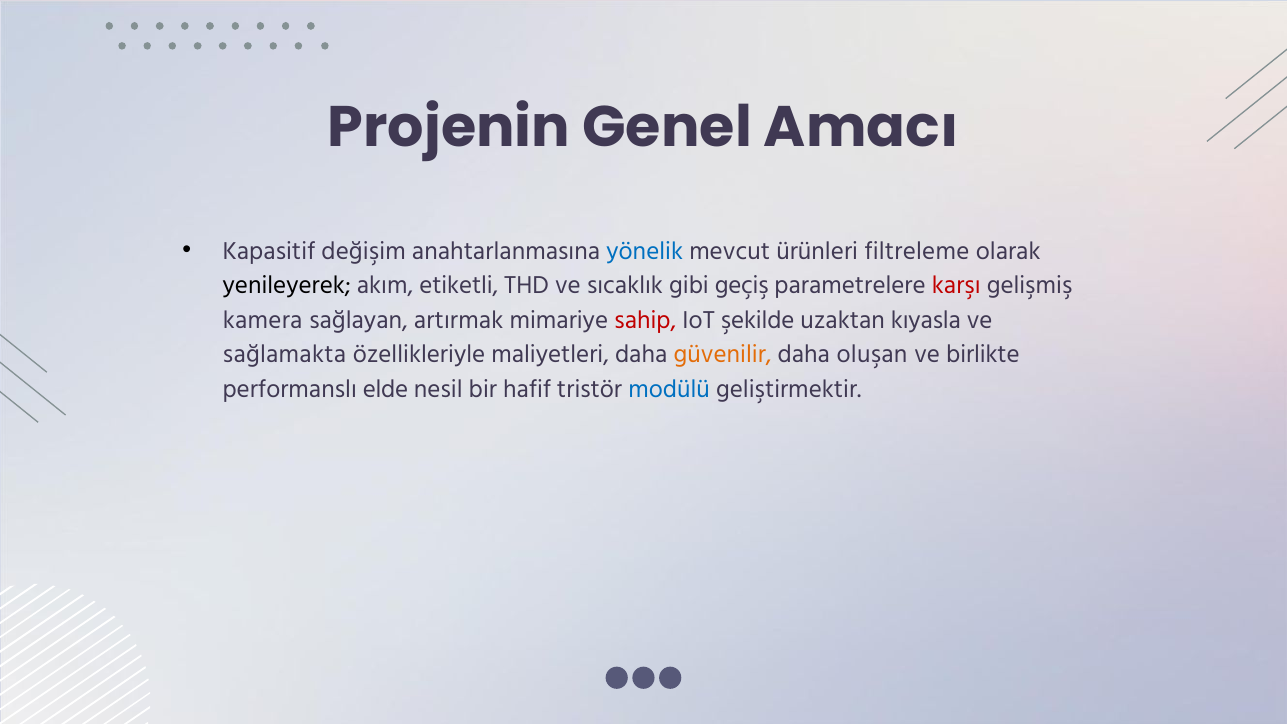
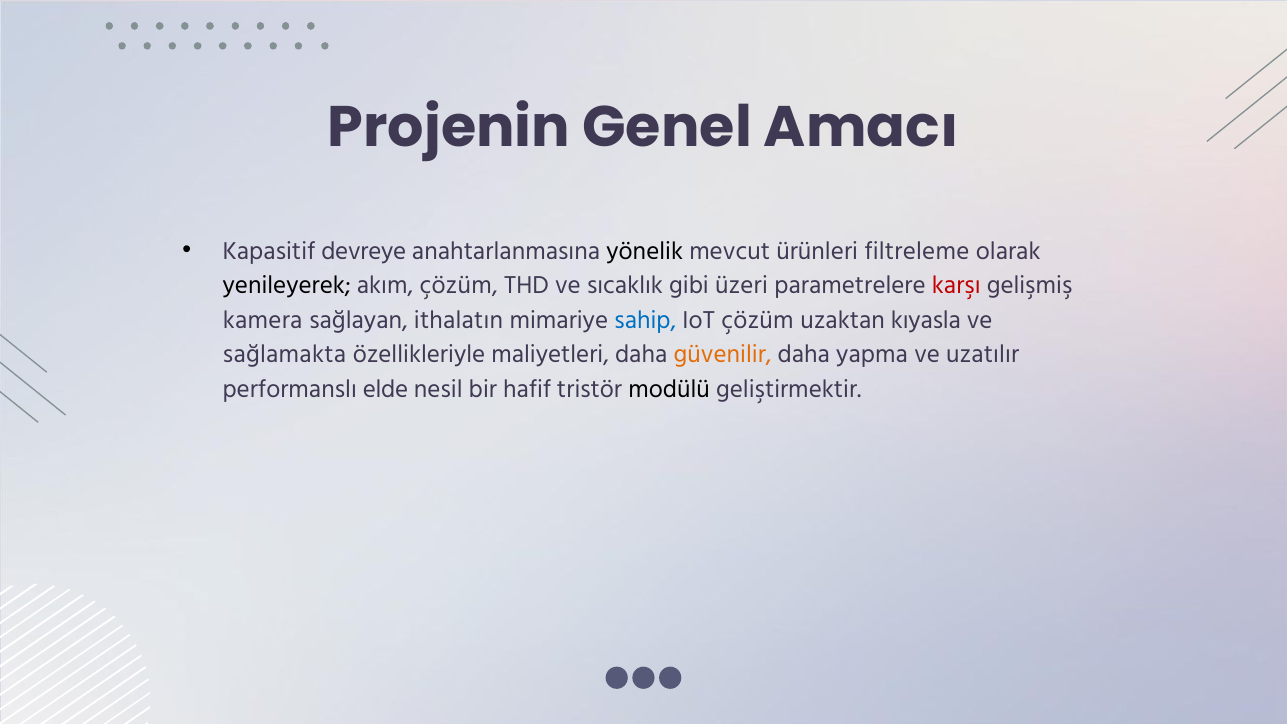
değişim: değişim -> devreye (364, 251)
yönelik colour: blue -> black (645, 251)
akım etiketli: etiketli -> çözüm (459, 285)
geçiş: geçiş -> üzeri (741, 285)
artırmak: artırmak -> ithalatın (459, 320)
sahip colour: red -> blue (645, 320)
IoT şekilde: şekilde -> çözüm (758, 320)
oluşan: oluşan -> yapma (872, 354)
birlikte: birlikte -> uzatılır (983, 354)
modülü colour: blue -> black (669, 389)
